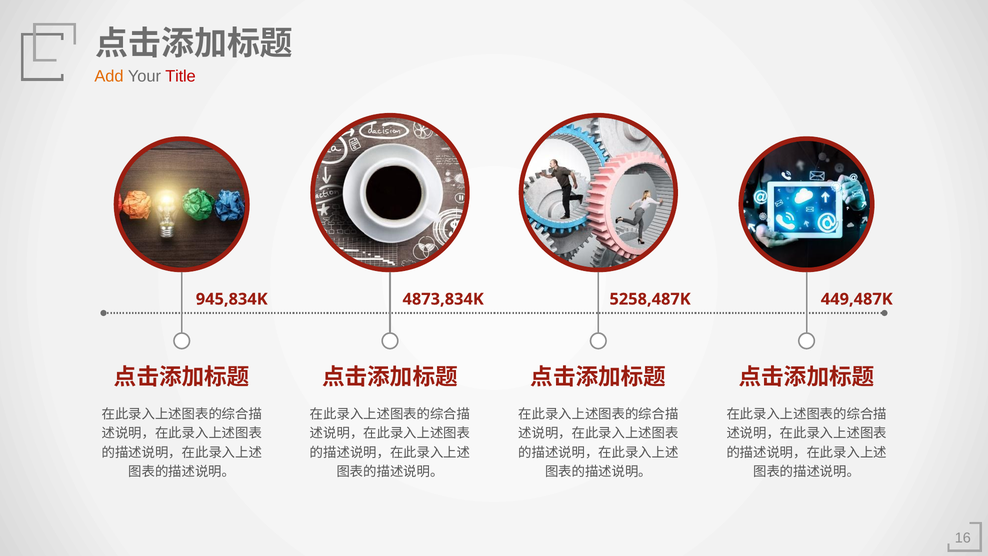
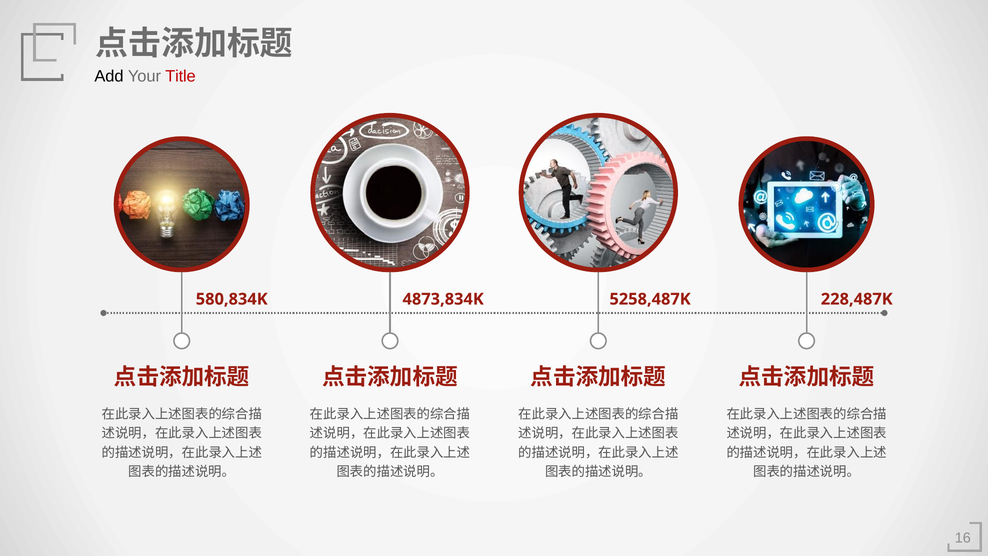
Add colour: orange -> black (109, 76)
945,834K: 945,834K -> 580,834K (232, 299)
449,487K: 449,487K -> 228,487K (857, 299)
